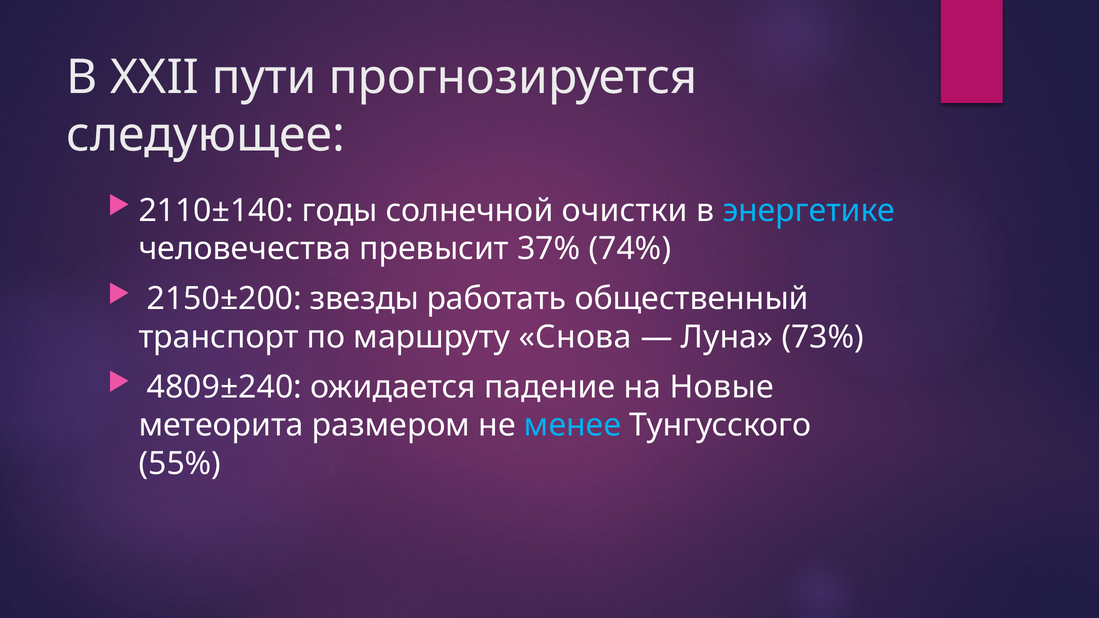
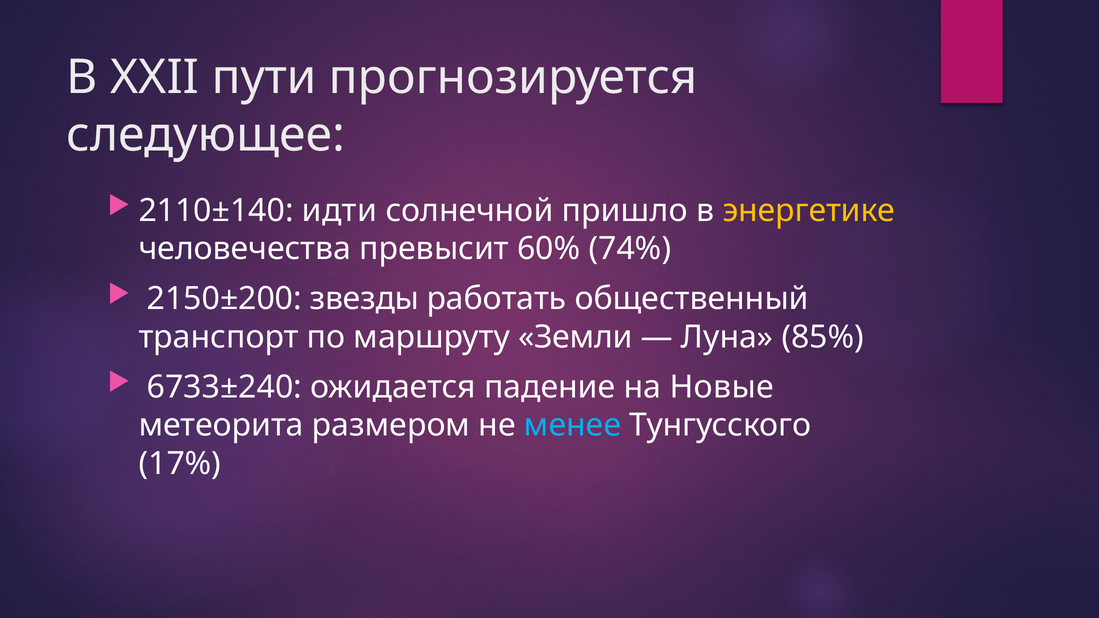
годы: годы -> идти (340, 211)
очистки: очистки -> пришло (625, 211)
энергетике colour: light blue -> yellow (809, 211)
37%: 37% -> 60% (549, 249)
Снова: Снова -> Земли (575, 337)
73%: 73% -> 85% (823, 337)
4809±240: 4809±240 -> 6733±240 (224, 387)
55%: 55% -> 17% (180, 464)
